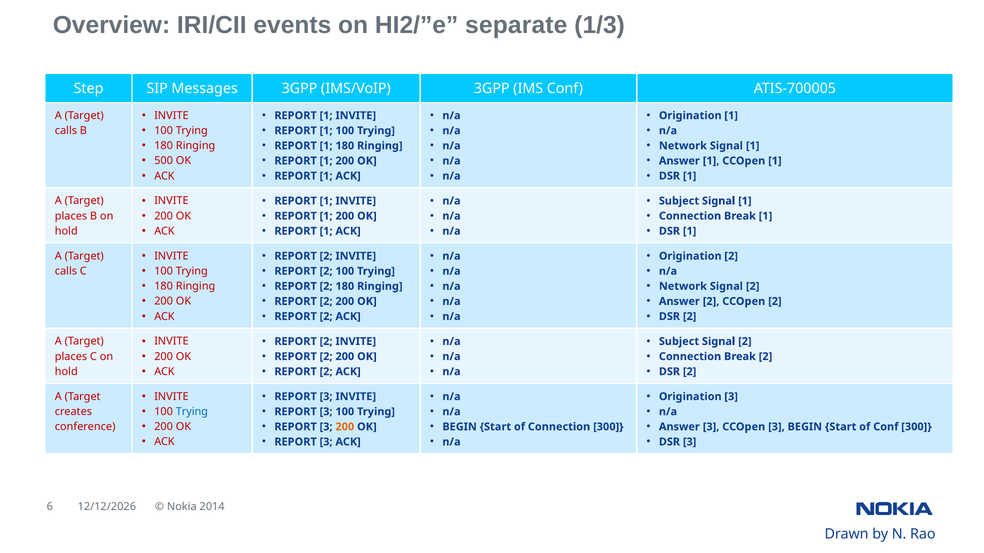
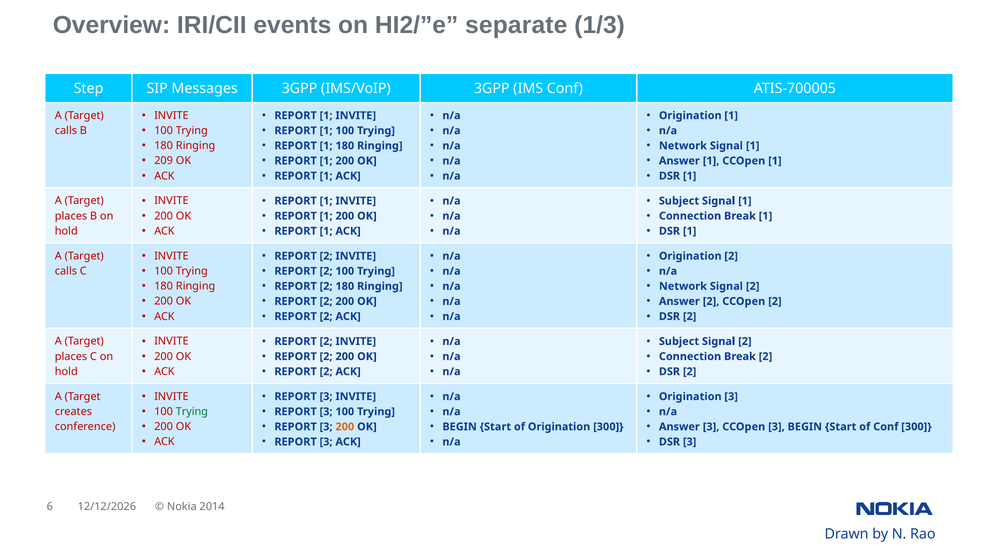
500: 500 -> 209 (164, 161)
Trying colour: blue -> green (192, 412)
of Connection: Connection -> Origination (559, 427)
